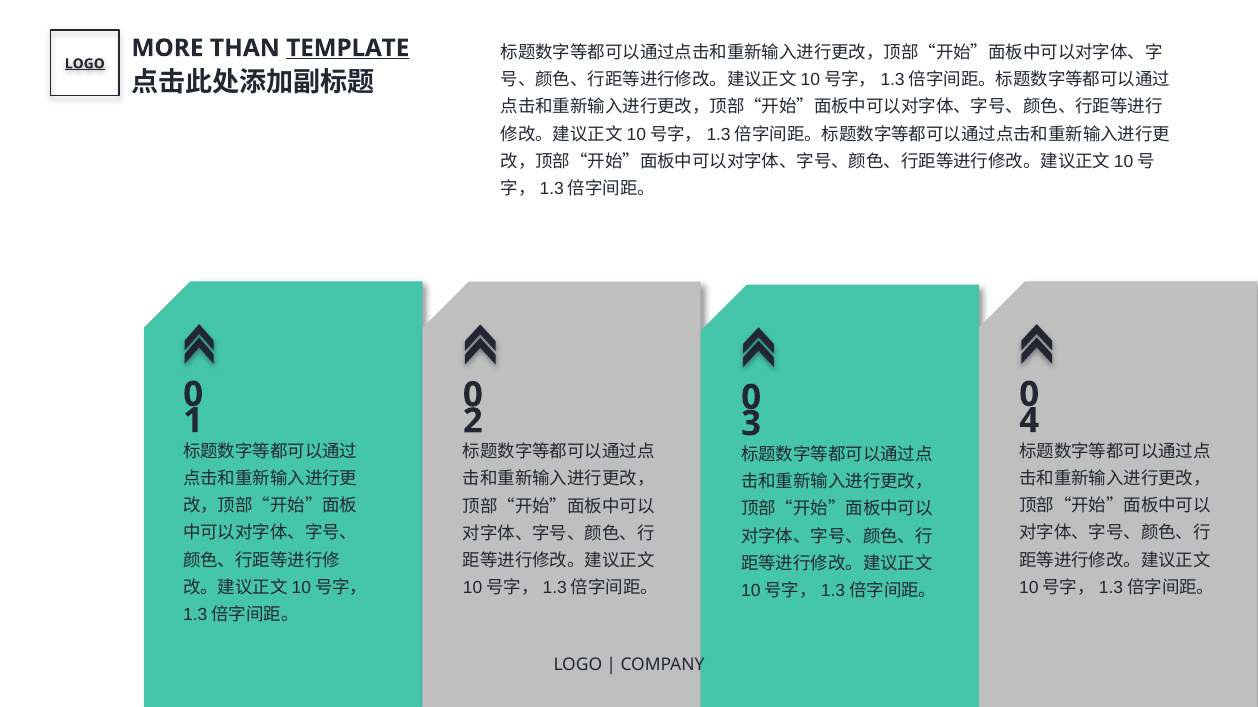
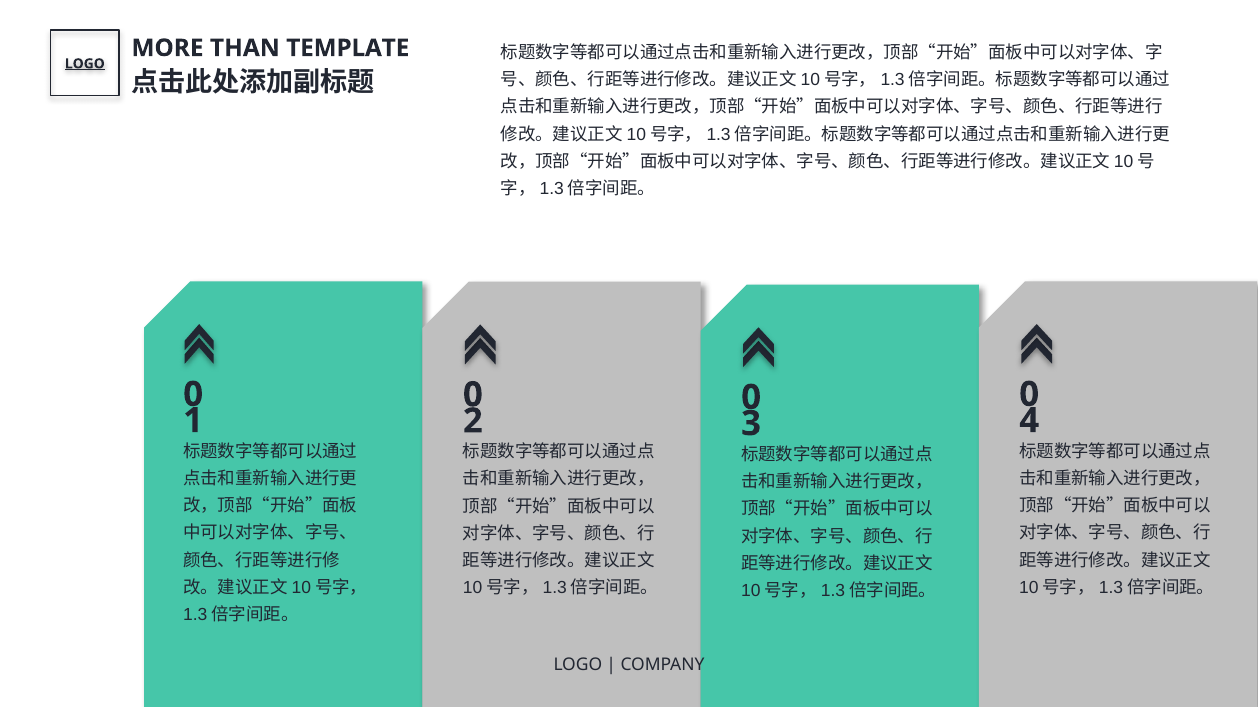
TEMPLATE underline: present -> none (348, 48)
